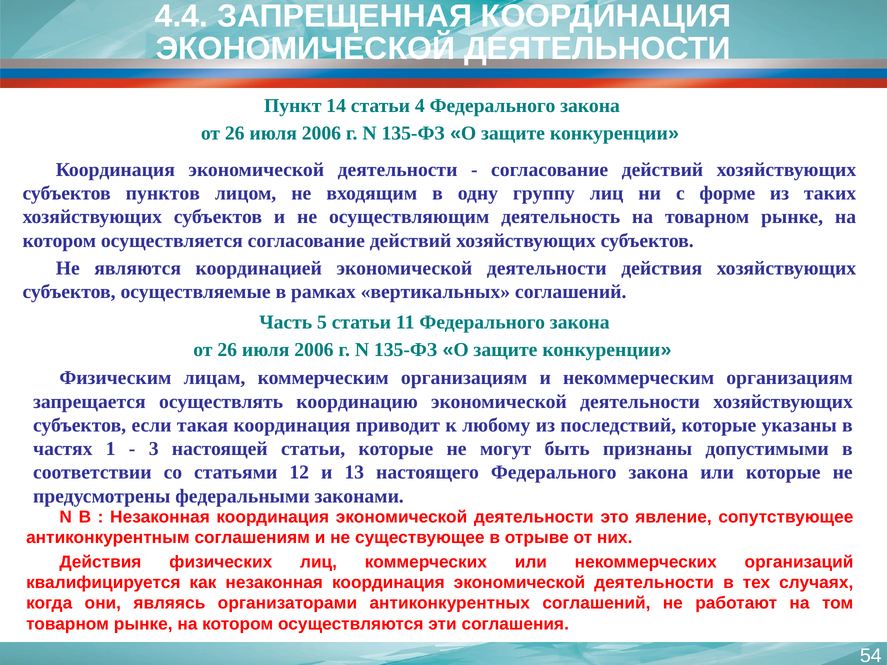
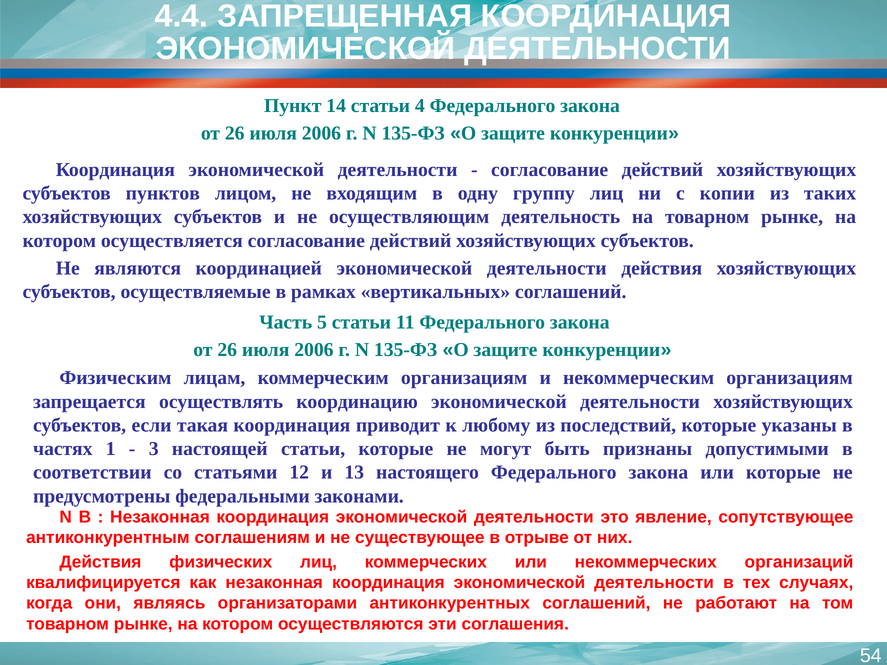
форме: форме -> копии (727, 193)
